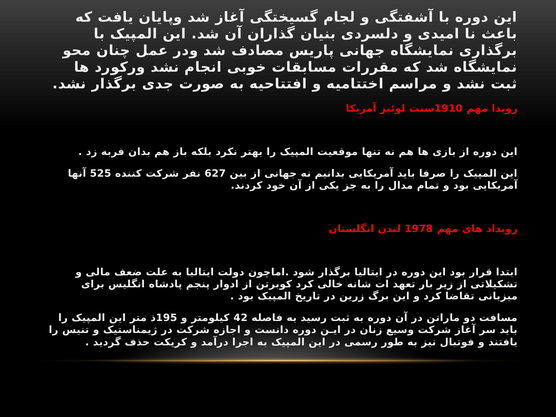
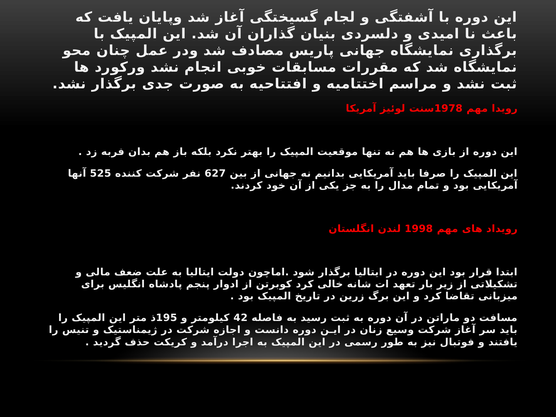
1910: 1910 -> 1978 (448, 109)
1978: 1978 -> 1998 (419, 229)
